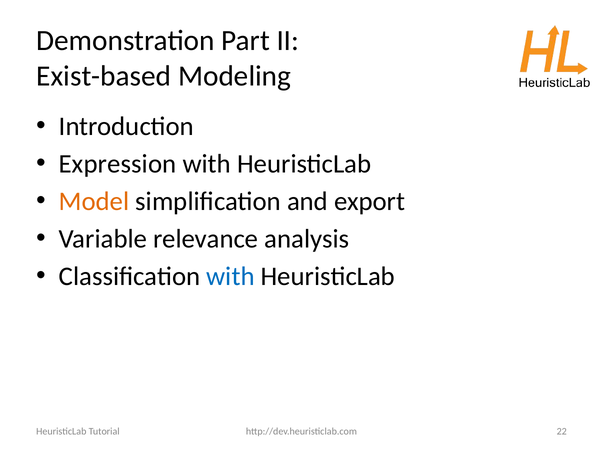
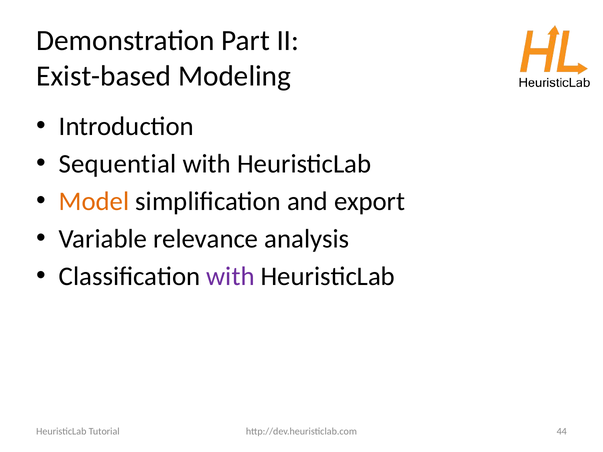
Expression: Expression -> Sequential (118, 164)
with colour: blue -> purple (231, 277)
22: 22 -> 44 (562, 432)
